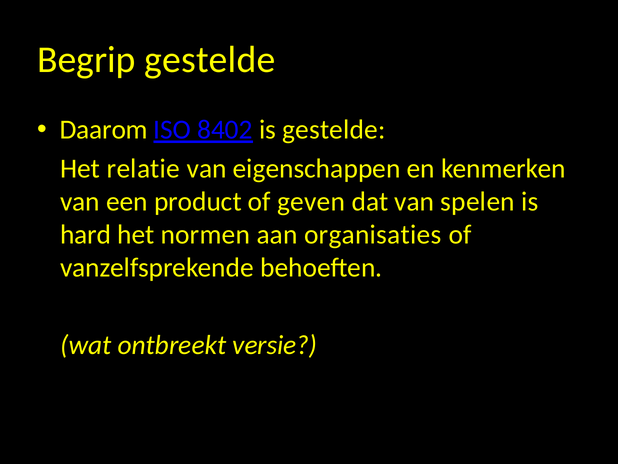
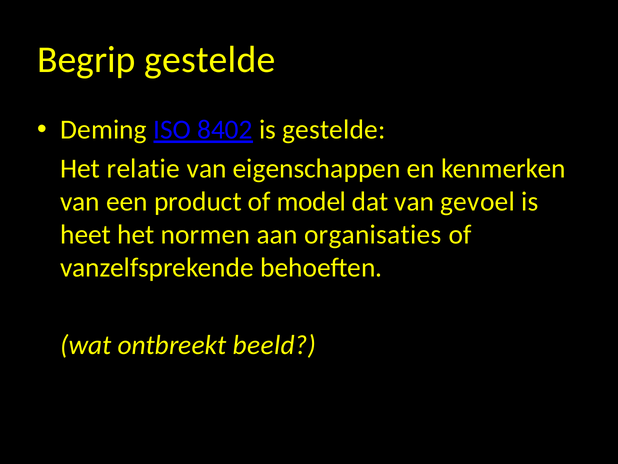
Daarom: Daarom -> Deming (104, 130)
geven: geven -> model (311, 202)
spelen: spelen -> gevoel (478, 202)
hard: hard -> heet (86, 235)
versie: versie -> beeld (275, 345)
